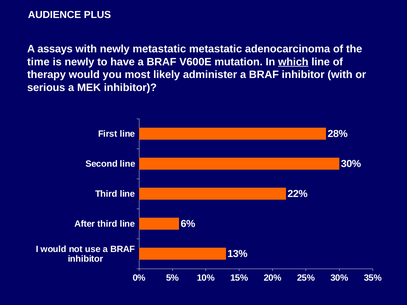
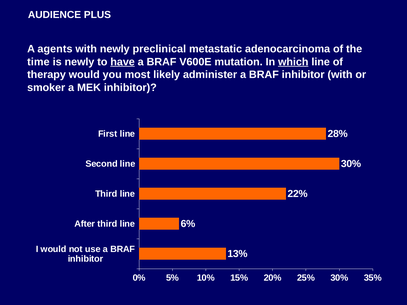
assays: assays -> agents (55, 49)
newly metastatic: metastatic -> preclinical (159, 49)
have underline: none -> present (123, 62)
serious: serious -> smoker (46, 88)
